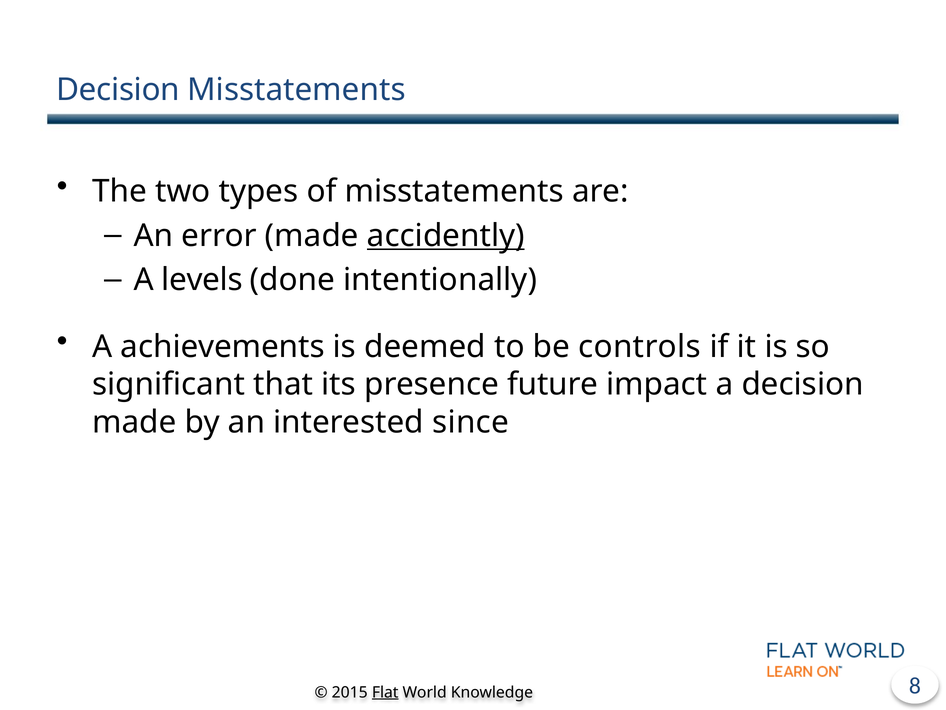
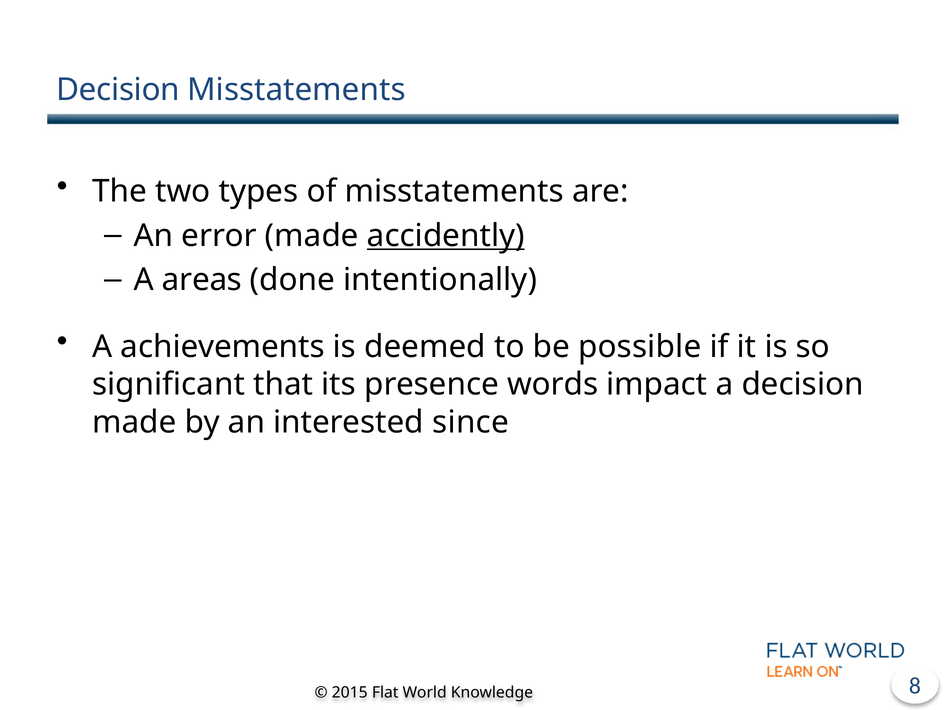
levels: levels -> areas (202, 280)
controls: controls -> possible (640, 346)
future: future -> words (553, 384)
Flat underline: present -> none (385, 692)
